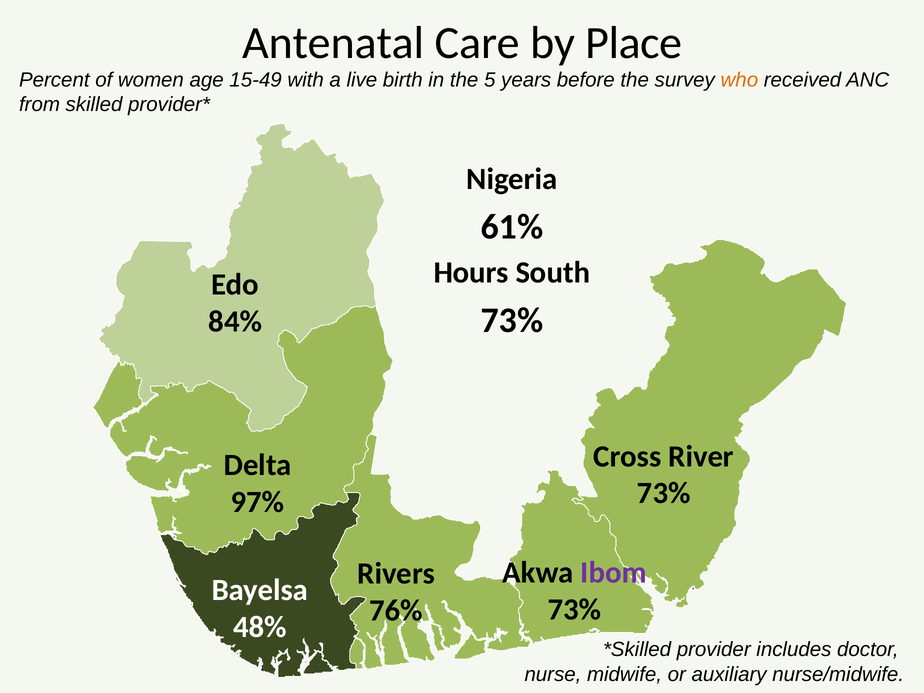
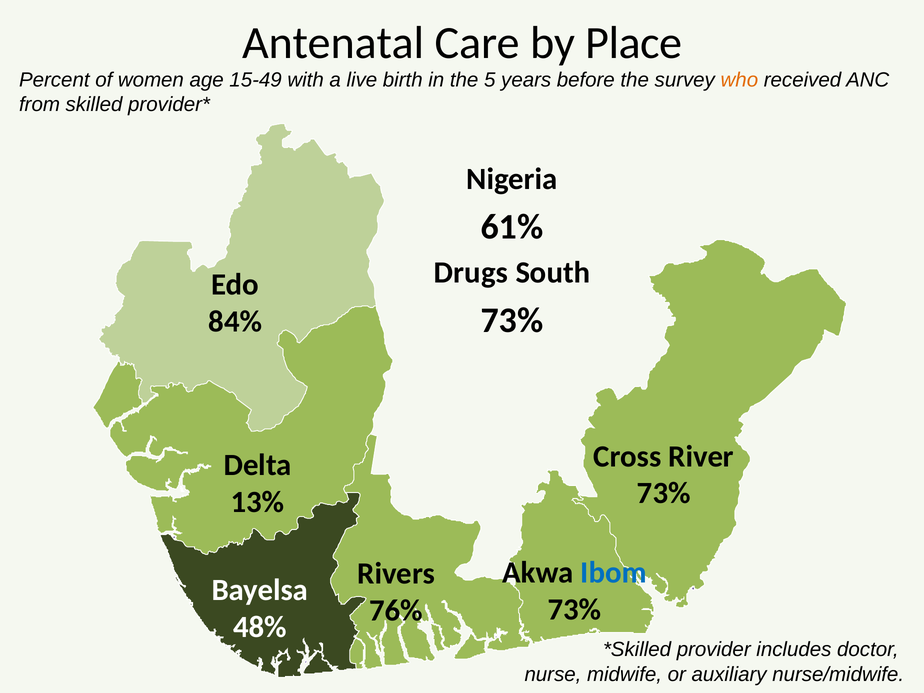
Hours: Hours -> Drugs (471, 273)
97%: 97% -> 13% (258, 502)
Ibom colour: purple -> blue (614, 573)
